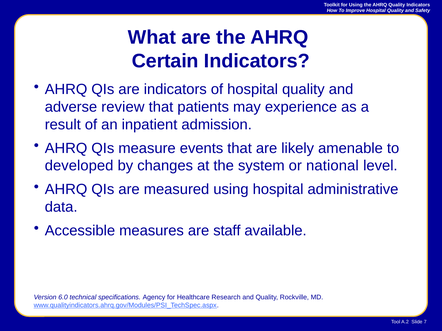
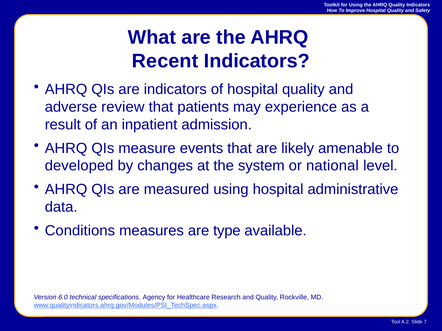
Certain: Certain -> Recent (165, 61)
Accessible: Accessible -> Conditions (80, 231)
staff: staff -> type (227, 231)
